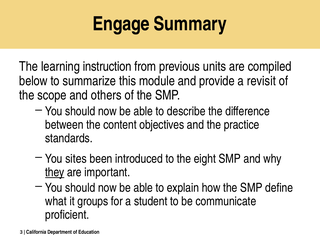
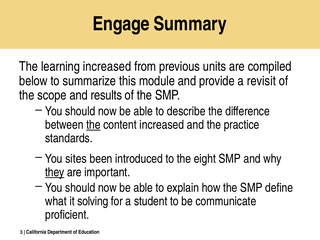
learning instruction: instruction -> increased (107, 67)
others: others -> results (106, 95)
the underline: none -> present (93, 125)
content objectives: objectives -> increased (162, 125)
groups: groups -> solving (93, 201)
